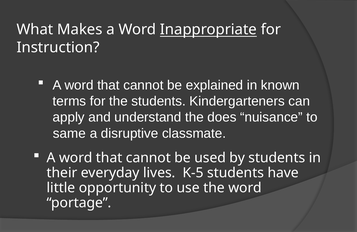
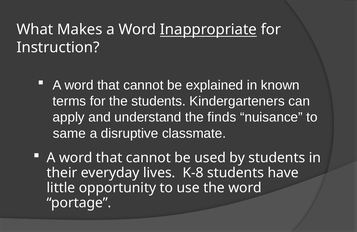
does: does -> finds (222, 117)
K-5: K-5 -> K-8 (193, 173)
